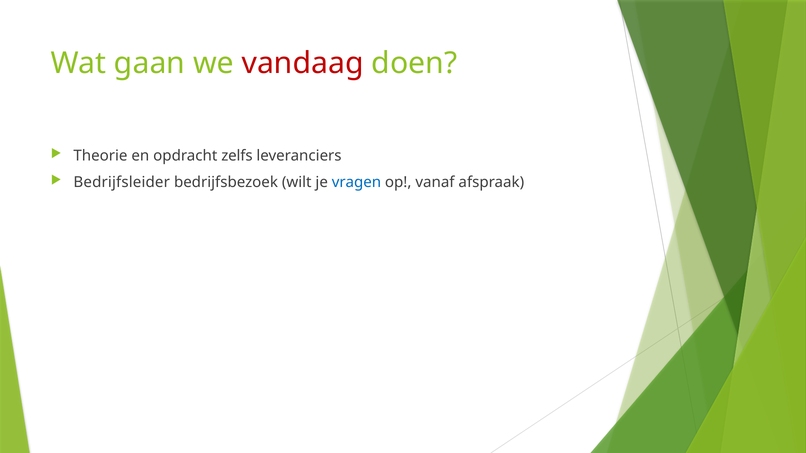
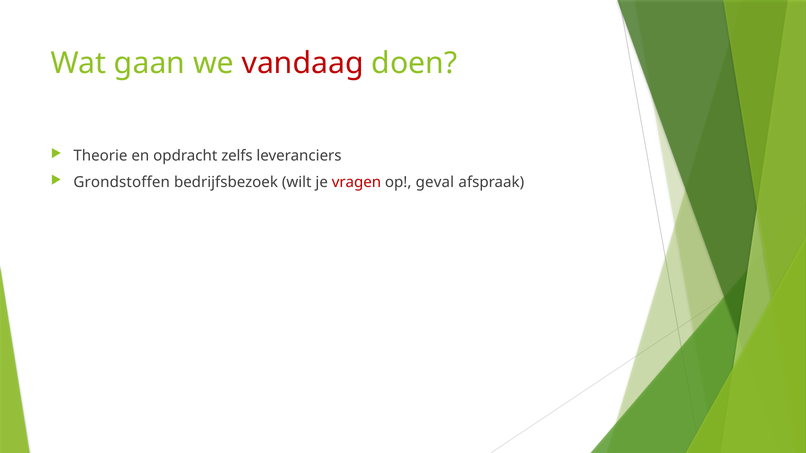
Bedrijfsleider: Bedrijfsleider -> Grondstoffen (122, 183)
vragen colour: blue -> red (356, 183)
vanaf: vanaf -> geval (435, 183)
